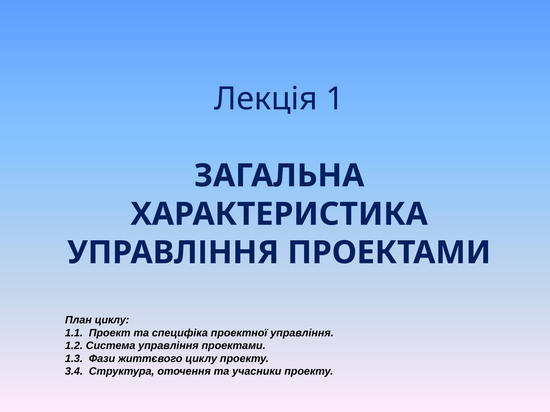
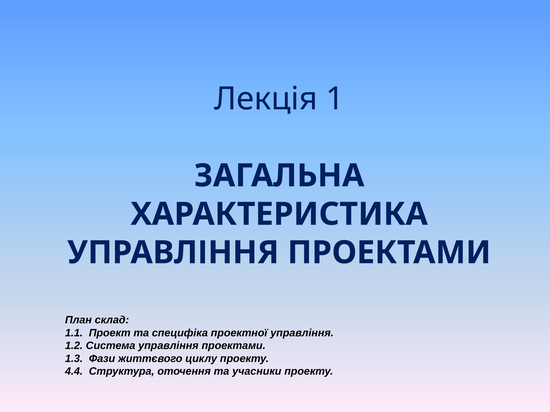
План циклу: циклу -> склад (112, 320)
3.4: 3.4 -> 4.4 (74, 372)
